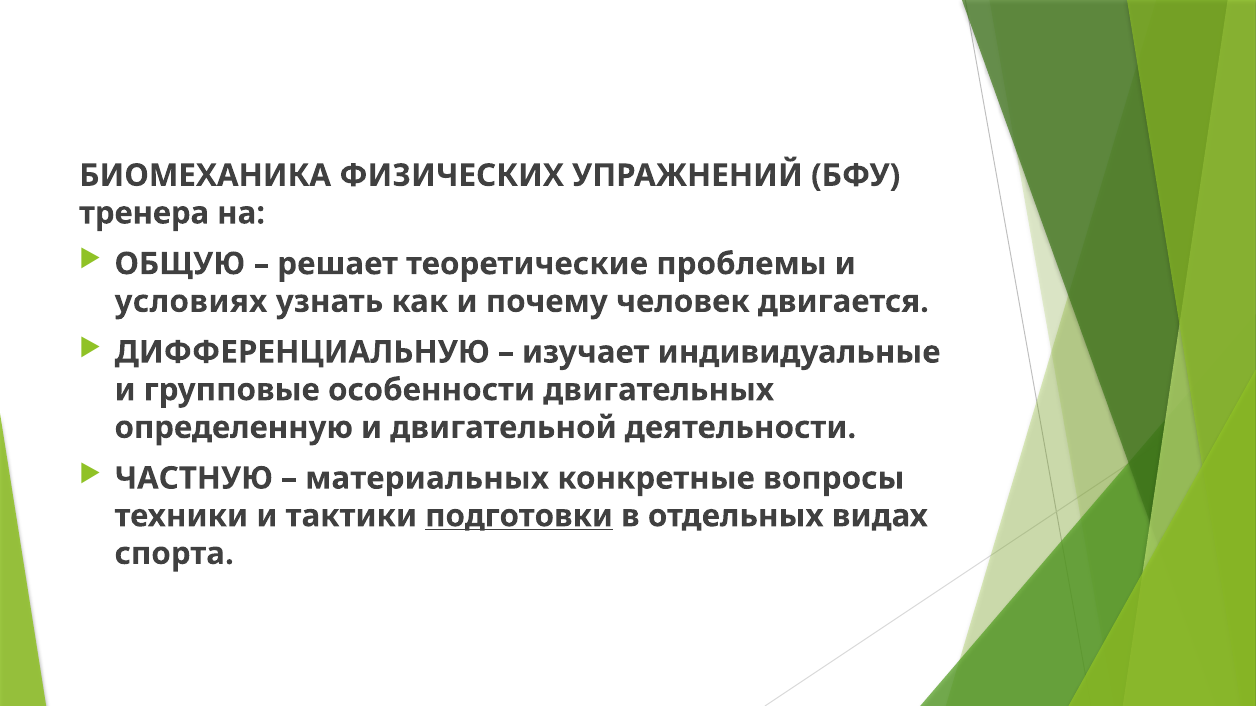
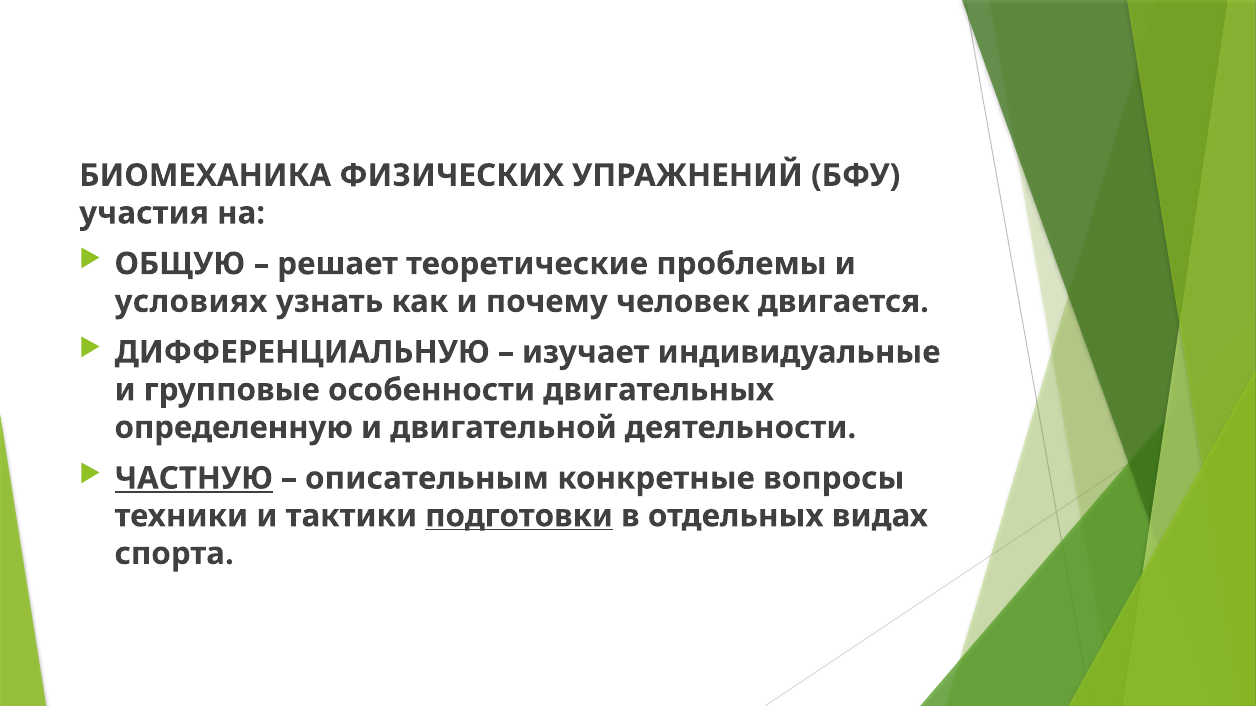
тренера: тренера -> участия (144, 213)
ЧАСТНУЮ underline: none -> present (194, 479)
материальных: материальных -> описательным (427, 479)
